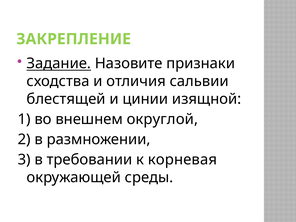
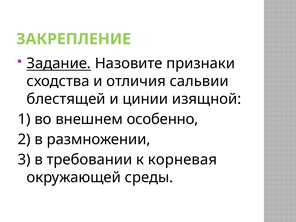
округлой: округлой -> особенно (162, 119)
